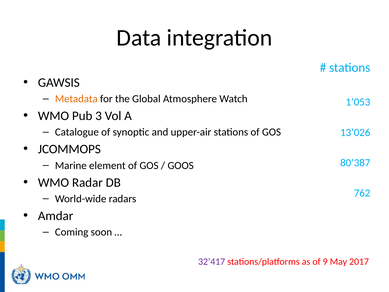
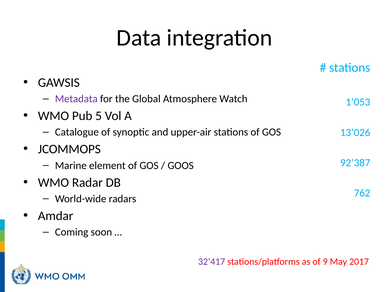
Metadata colour: orange -> purple (76, 99)
3: 3 -> 5 (99, 116)
80’387: 80’387 -> 92’387 (355, 163)
